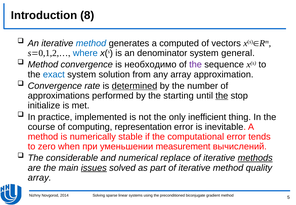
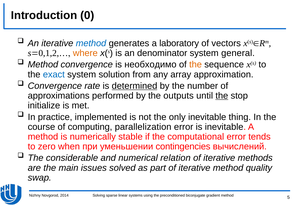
8: 8 -> 0 (87, 15)
computed: computed -> laboratory (179, 43)
where colour: blue -> orange (85, 53)
the colour: purple -> orange (196, 65)
starting: starting -> outputs (179, 96)
only inefficient: inefficient -> inevitable (207, 117)
representation: representation -> parallelization (143, 127)
measurement: measurement -> contingencies (183, 146)
replace: replace -> relation (175, 158)
methods underline: present -> none (255, 158)
issues underline: present -> none (94, 168)
array: array -> swap (40, 178)
